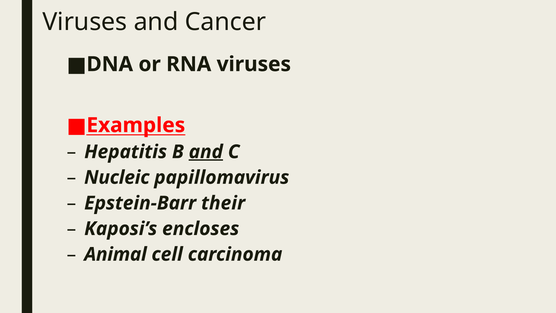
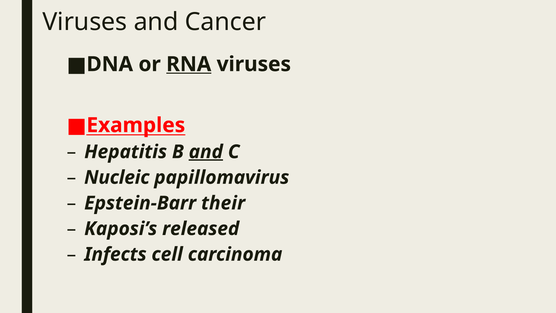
RNA underline: none -> present (189, 64)
encloses: encloses -> released (201, 229)
Animal: Animal -> Infects (115, 254)
